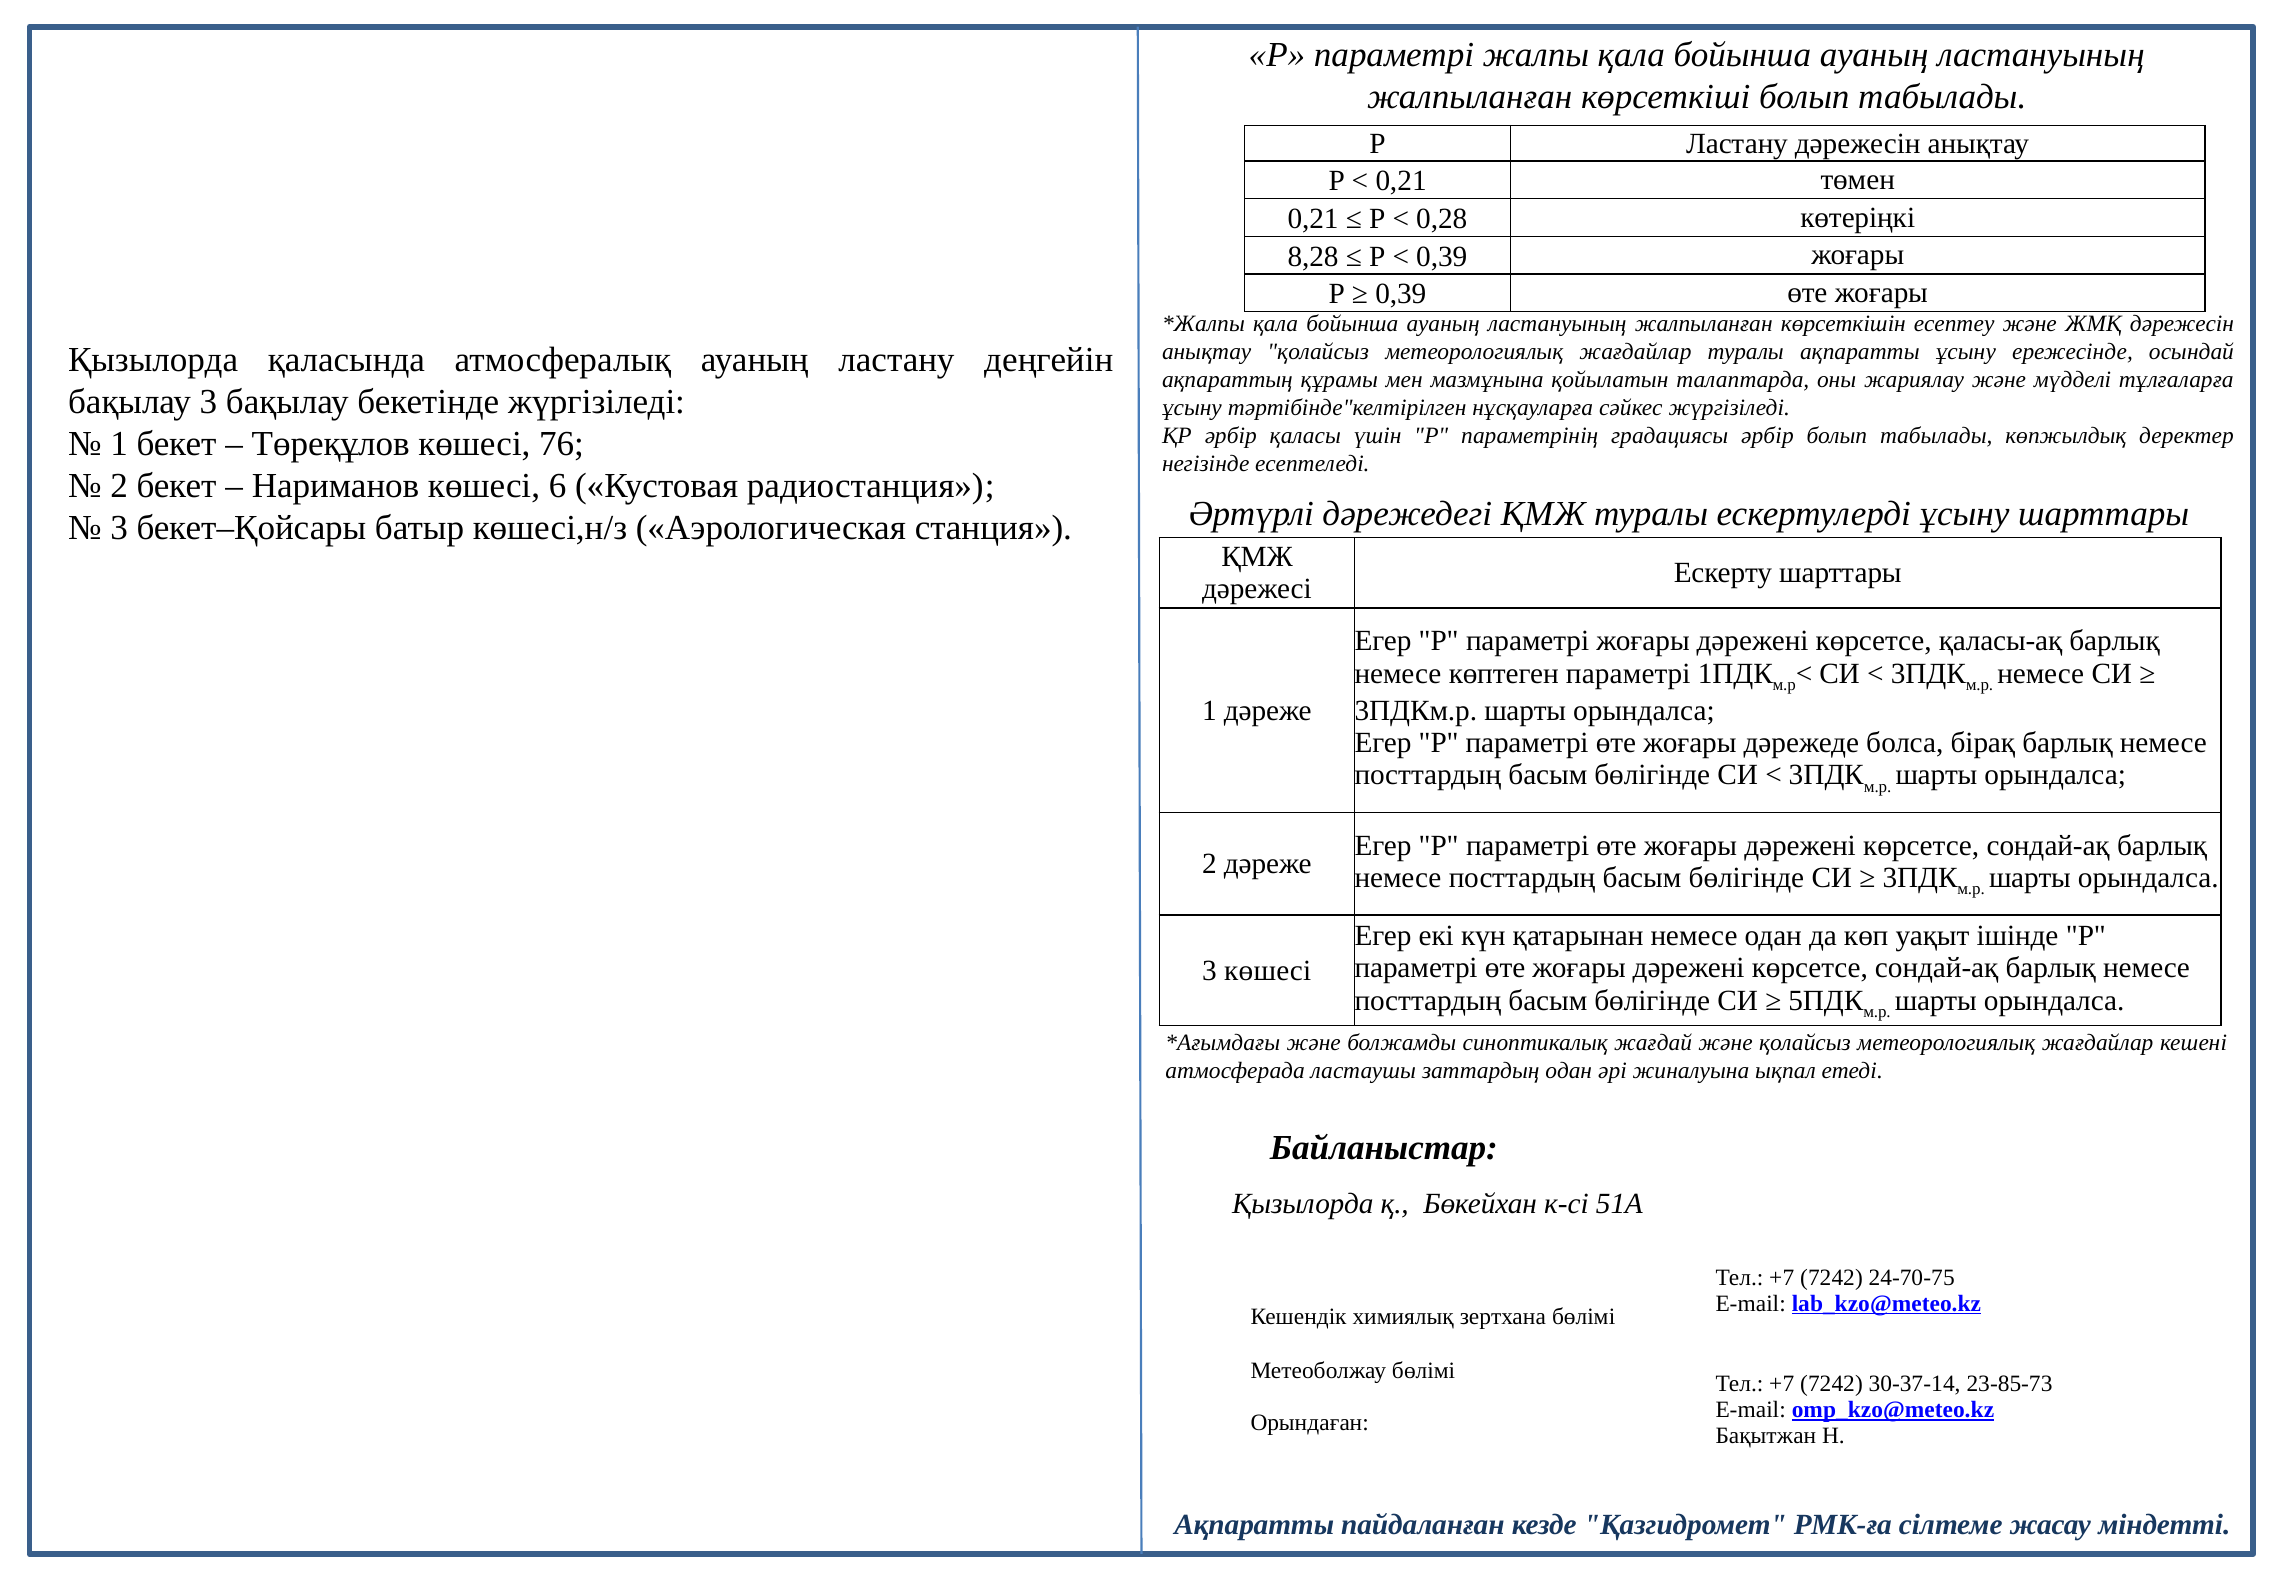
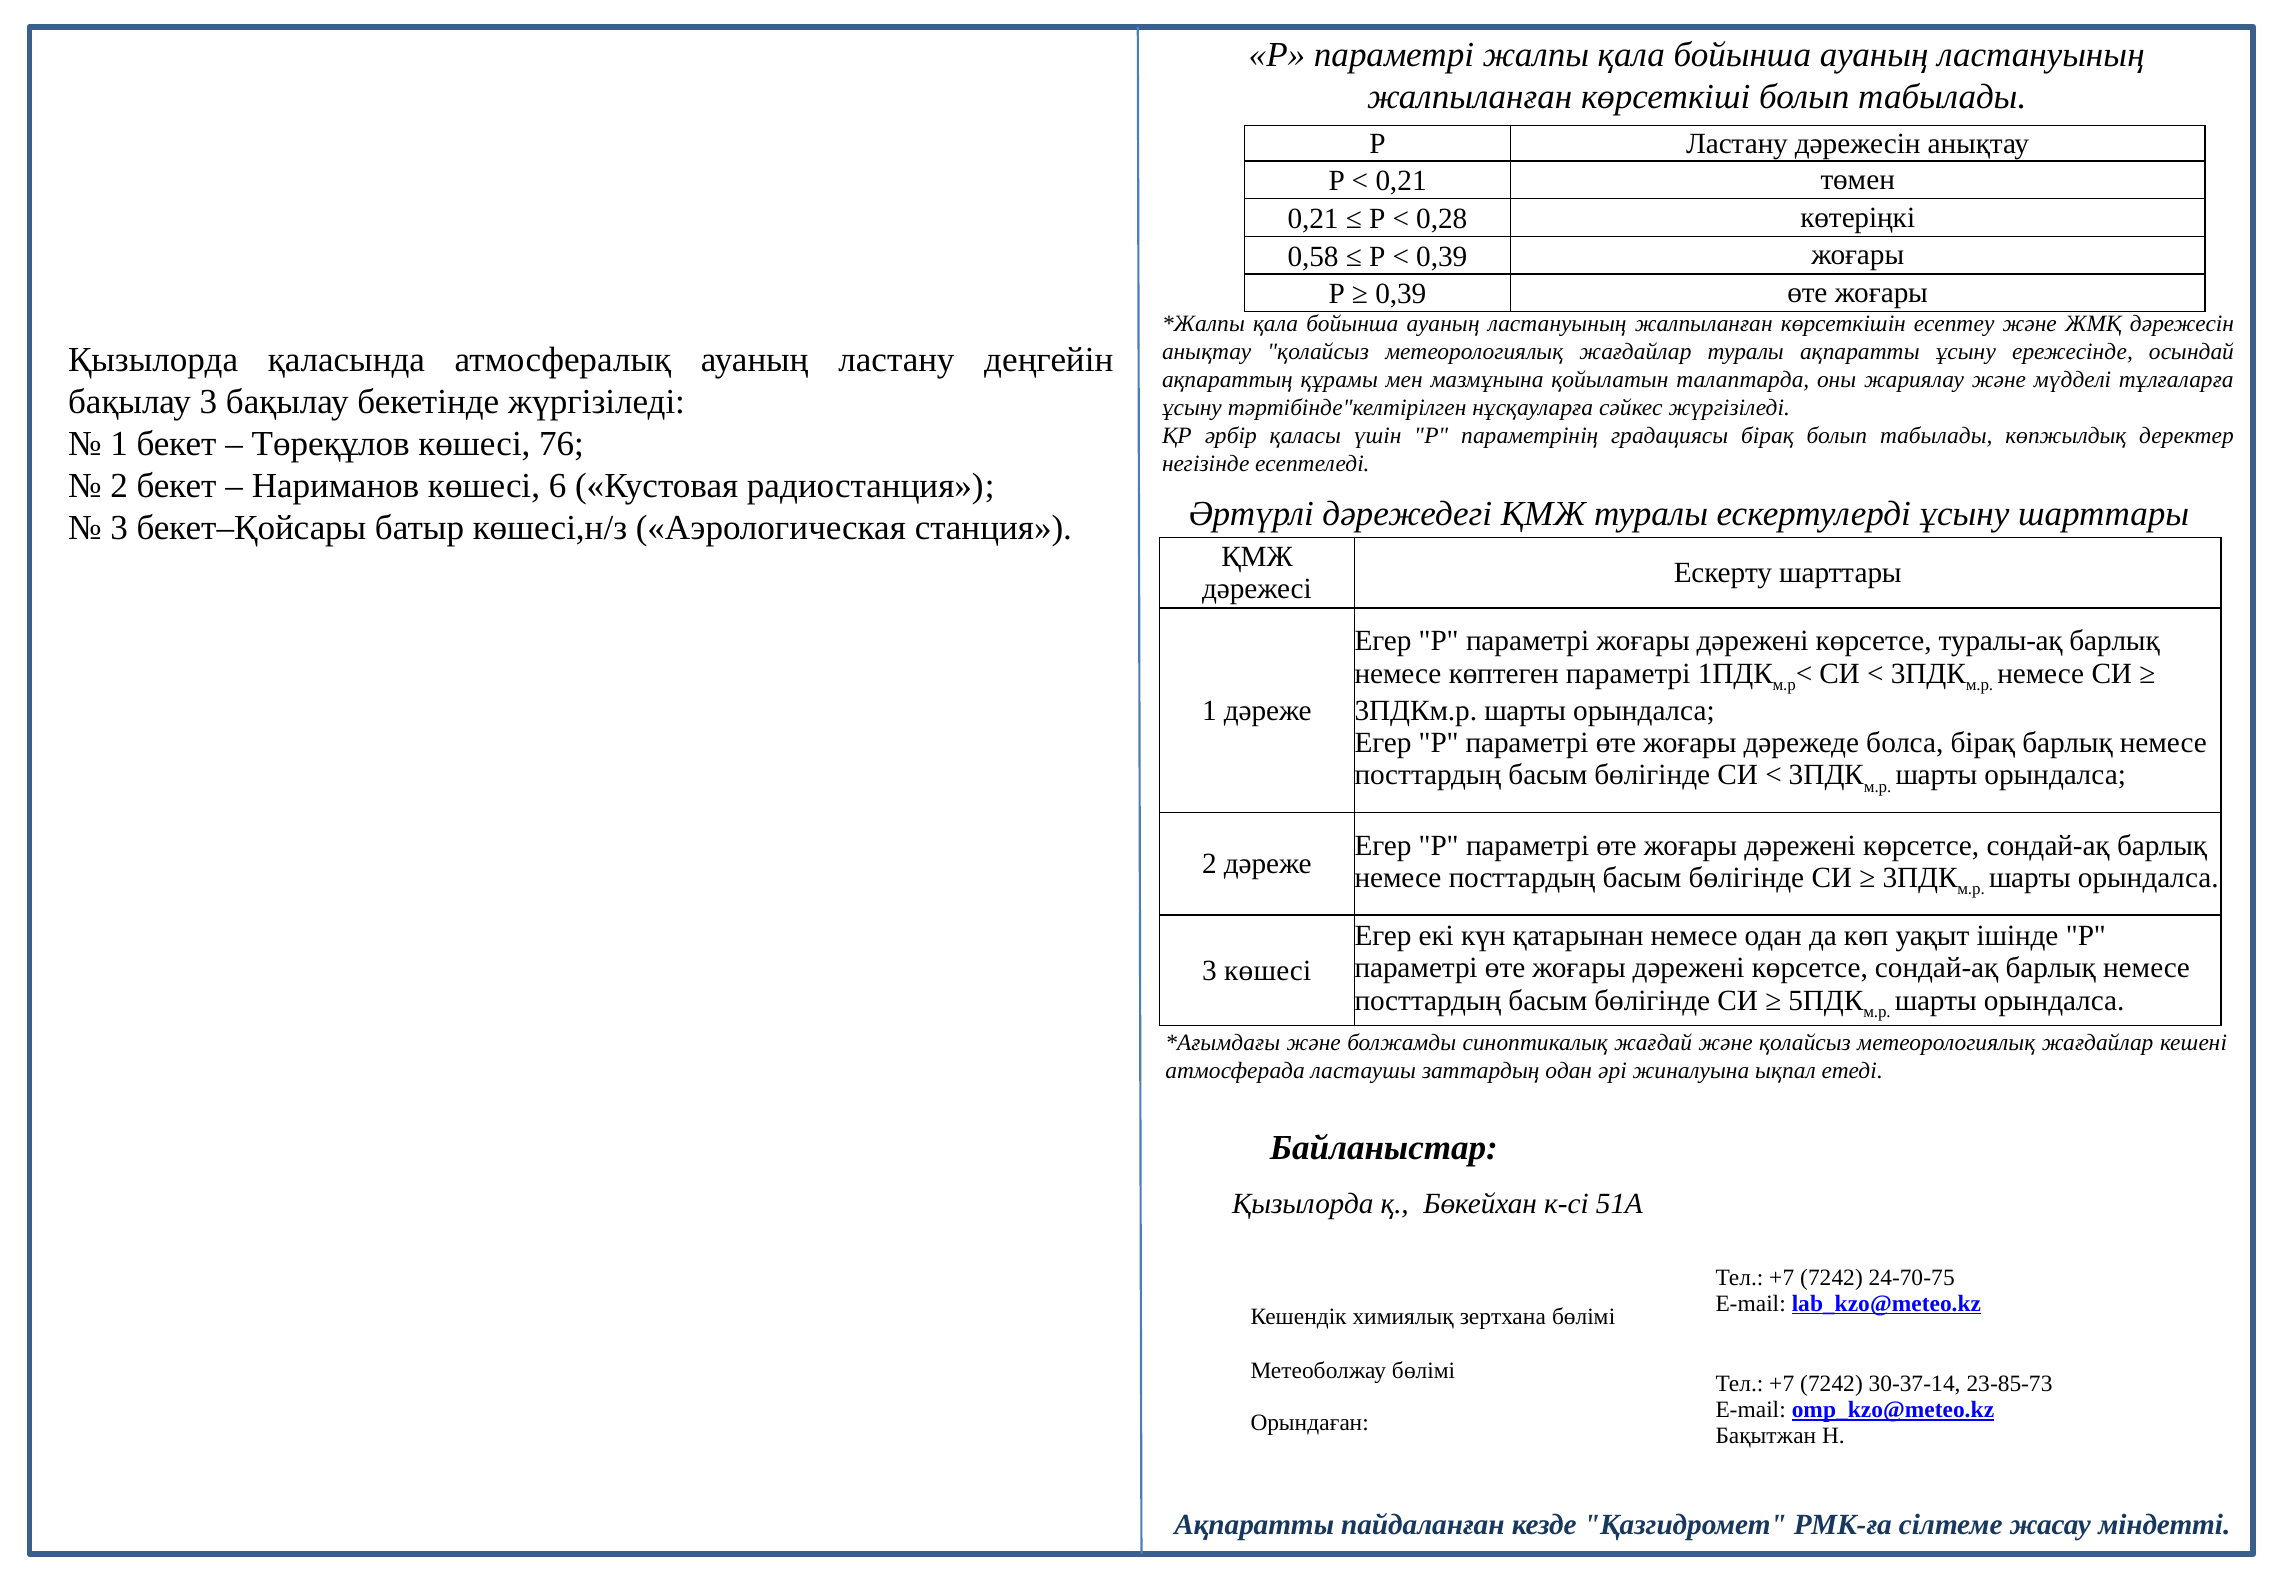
8,28: 8,28 -> 0,58 (1313, 256)
градациясы әрбір: әрбір -> бірақ (1767, 436)
қаласы-ақ: қаласы-ақ -> туралы-ақ (2001, 641)
